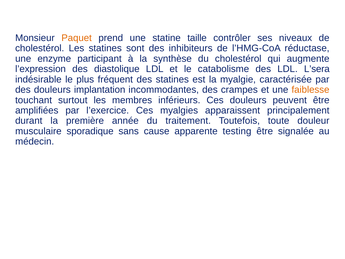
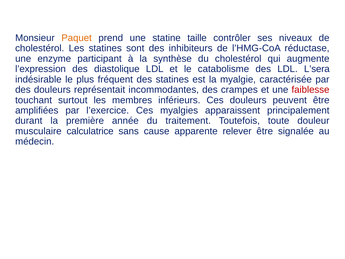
implantation: implantation -> représentait (100, 90)
faiblesse colour: orange -> red (310, 90)
sporadique: sporadique -> calculatrice (90, 131)
testing: testing -> relever (237, 131)
